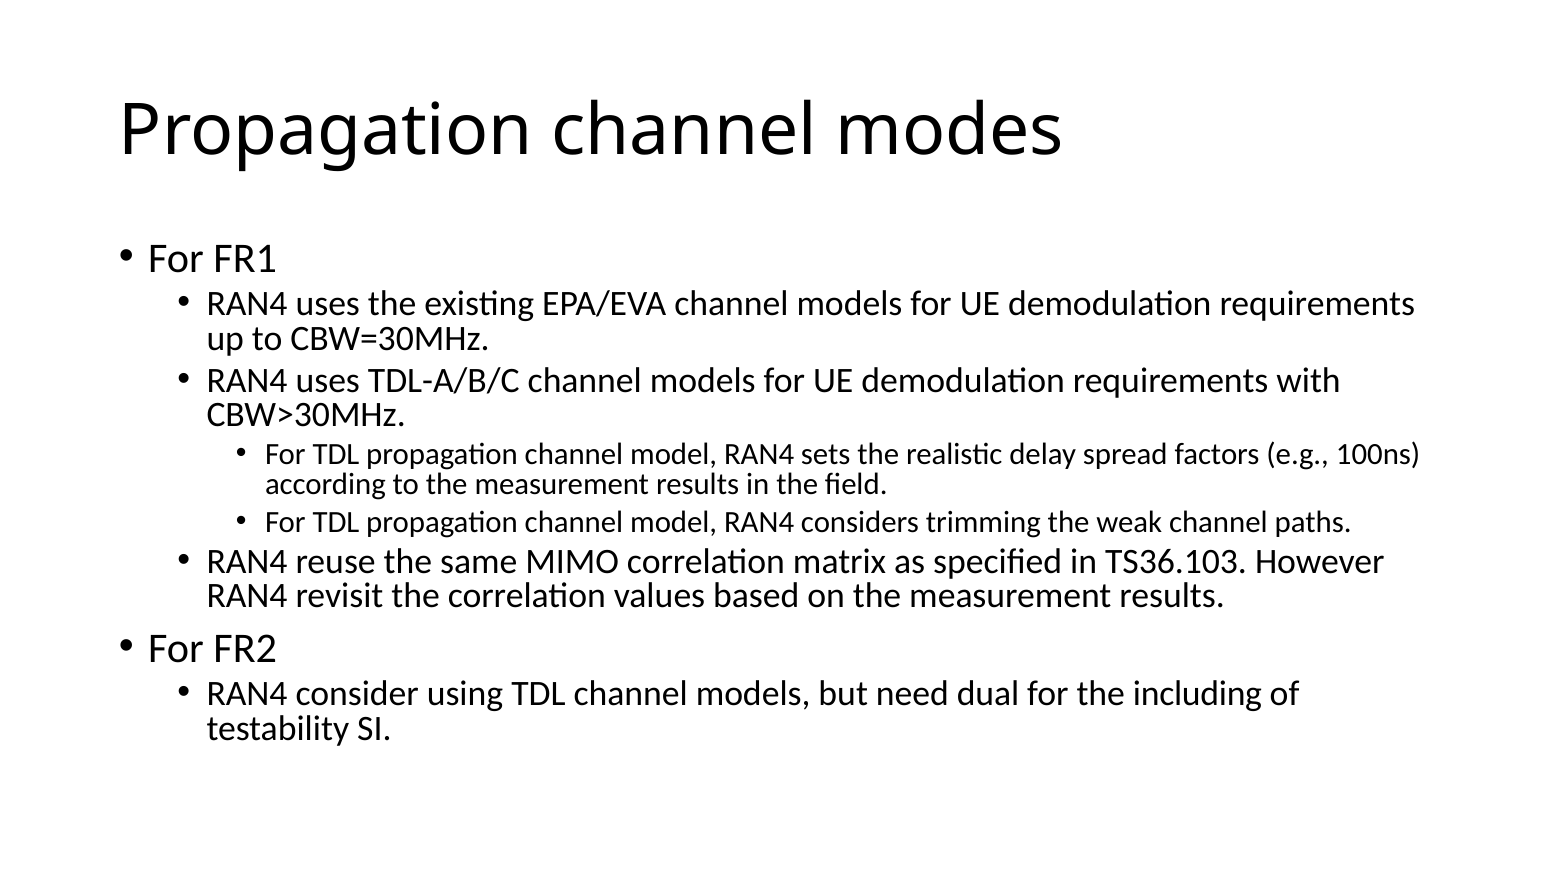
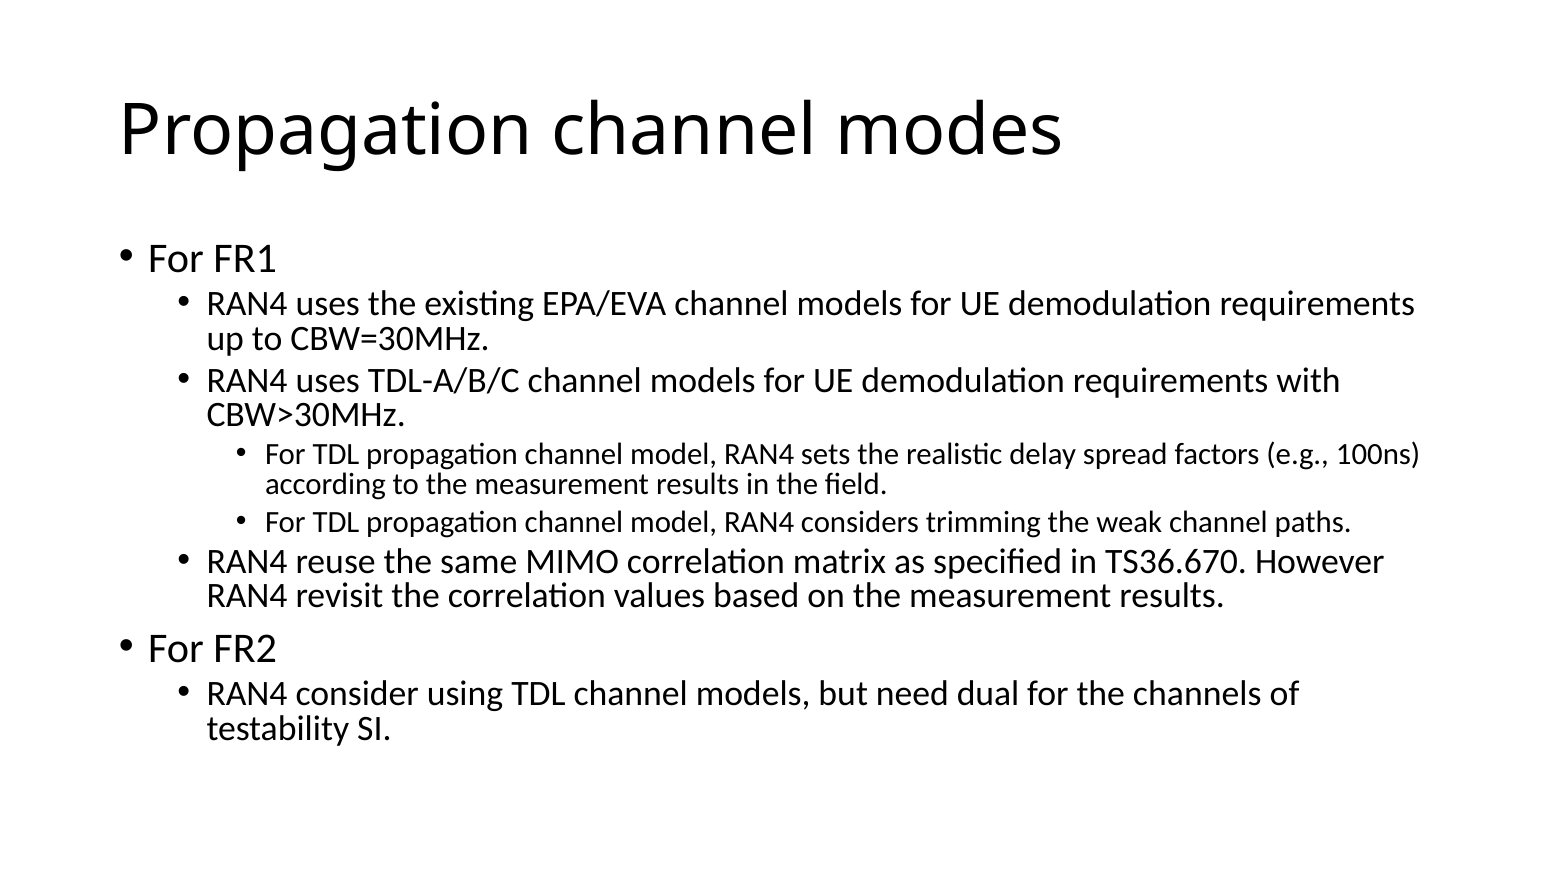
TS36.103: TS36.103 -> TS36.670 (1176, 561)
including: including -> channels (1197, 694)
